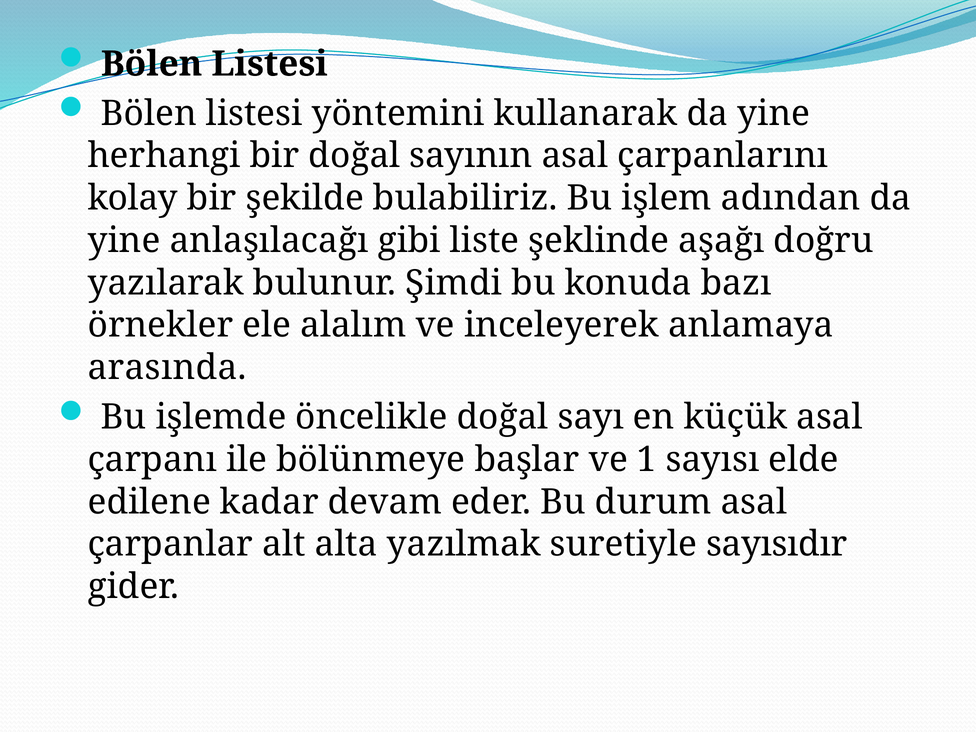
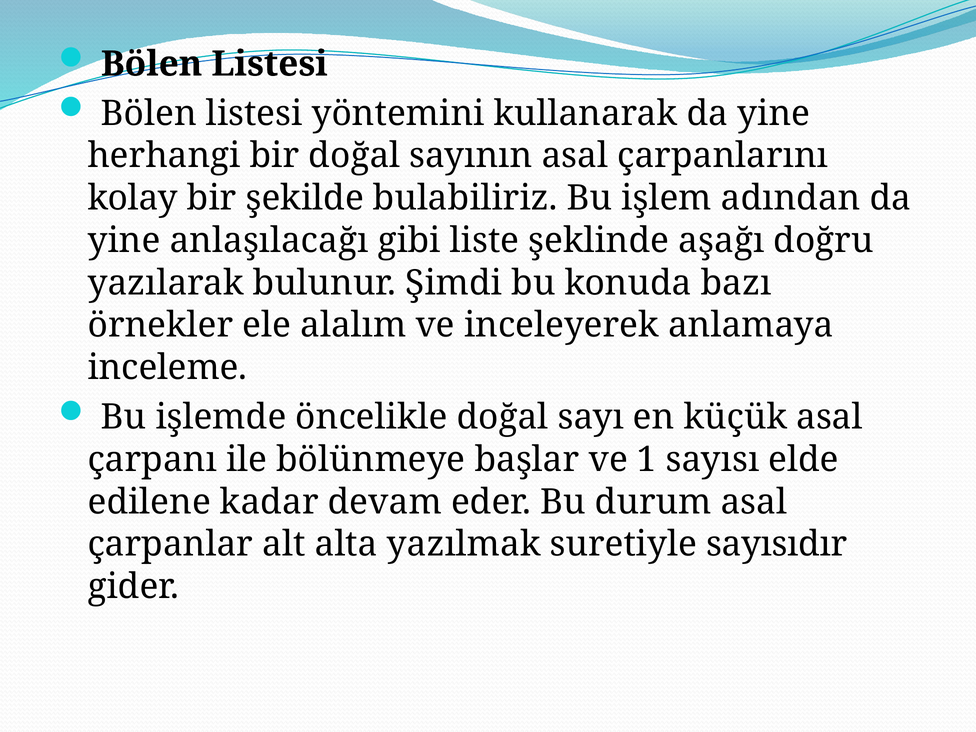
arasında: arasında -> inceleme (167, 368)
